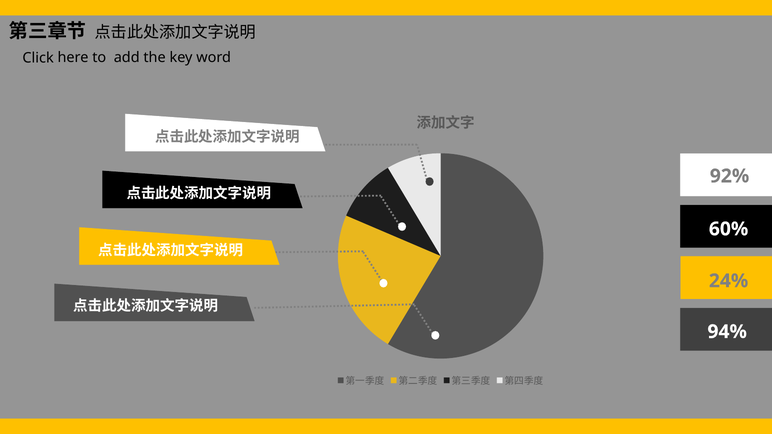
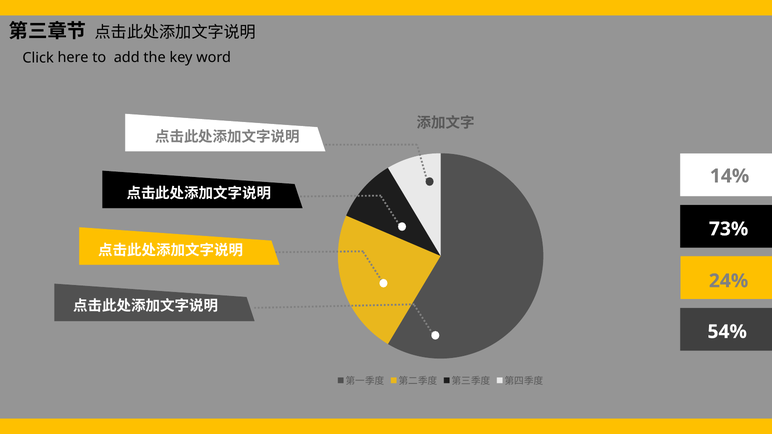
92%: 92% -> 14% (730, 176)
60%: 60% -> 73% (729, 229)
94%: 94% -> 54% (727, 332)
